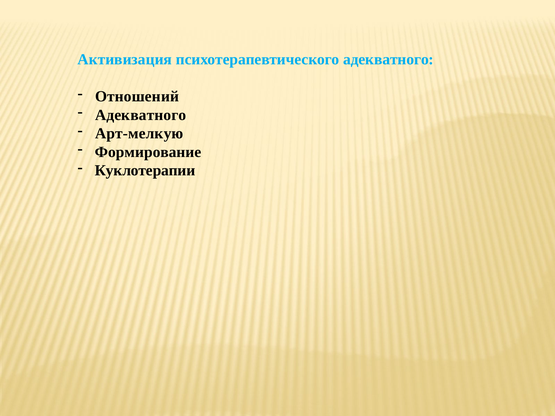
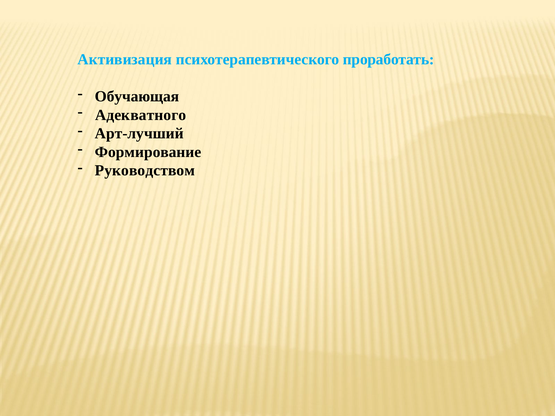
психотерапевтического адекватного: адекватного -> проработать (389, 59)
Отношений: Отношений -> Обучающая (137, 96)
Арт-мелкую: Арт-мелкую -> Арт-лучший (139, 134)
Куклотерапии: Куклотерапии -> Руководством (145, 171)
